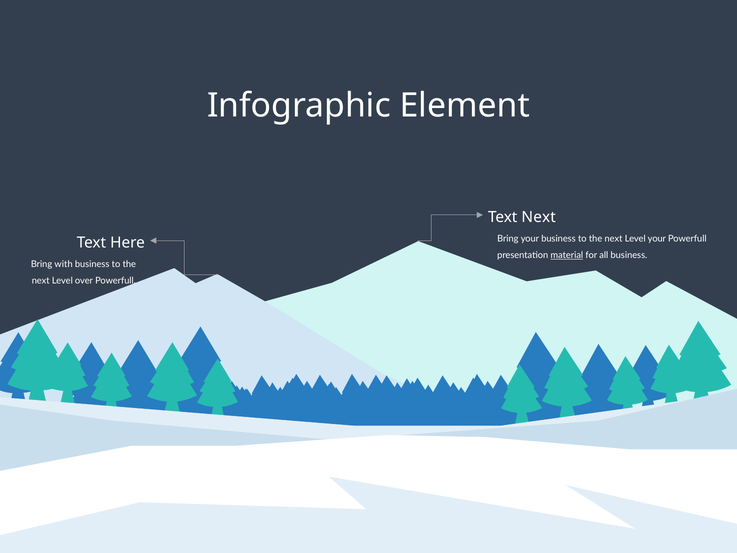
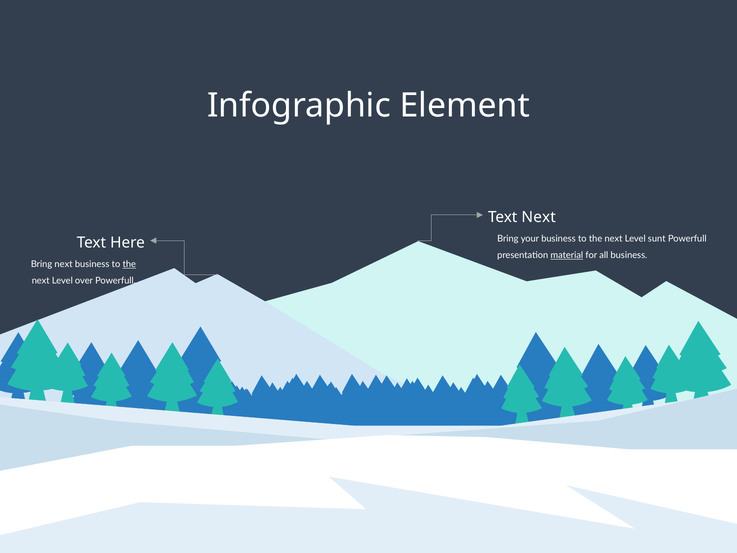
Level your: your -> sunt (657, 239)
Bring with: with -> next (64, 264)
the underline: none -> present (129, 264)
